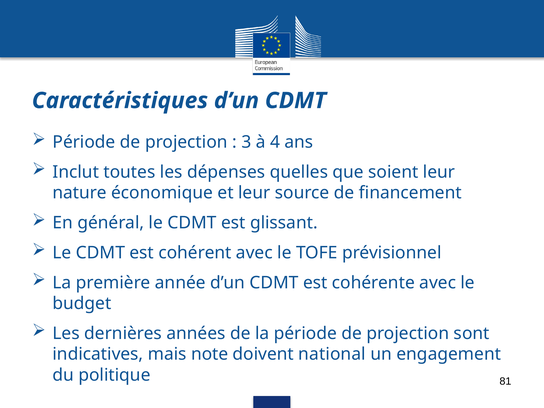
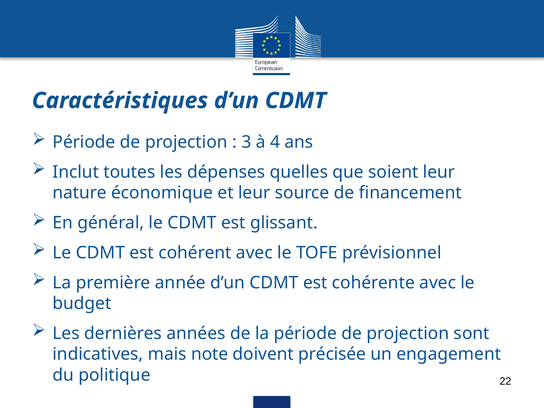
national: national -> précisée (332, 354)
81: 81 -> 22 (505, 381)
